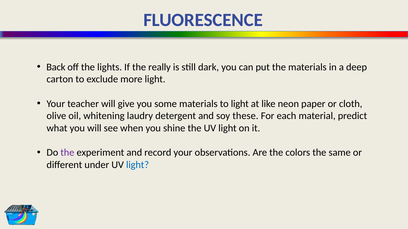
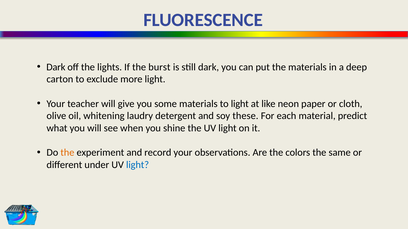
Back: Back -> Dark (56, 67)
really: really -> burst (159, 67)
the colour: purple -> orange (67, 153)
